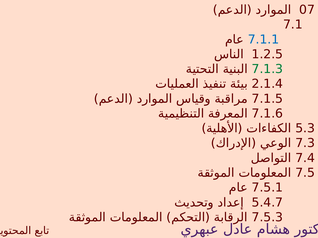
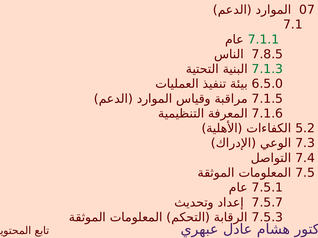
7.1.1 colour: blue -> green (263, 40)
1.2.5: 1.2.5 -> 7.8.5 (267, 54)
2.1.4: 2.1.4 -> 6.5.0 (267, 84)
5.3: 5.3 -> 5.2 (305, 129)
5.4.7: 5.4.7 -> 7.5.7 (267, 203)
